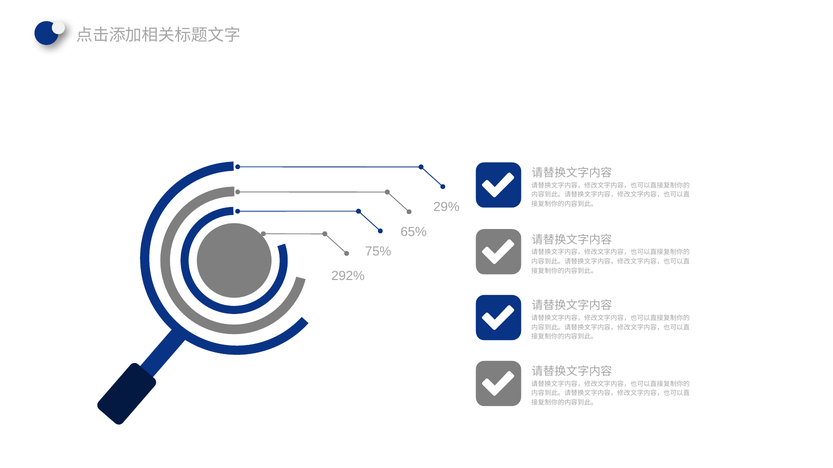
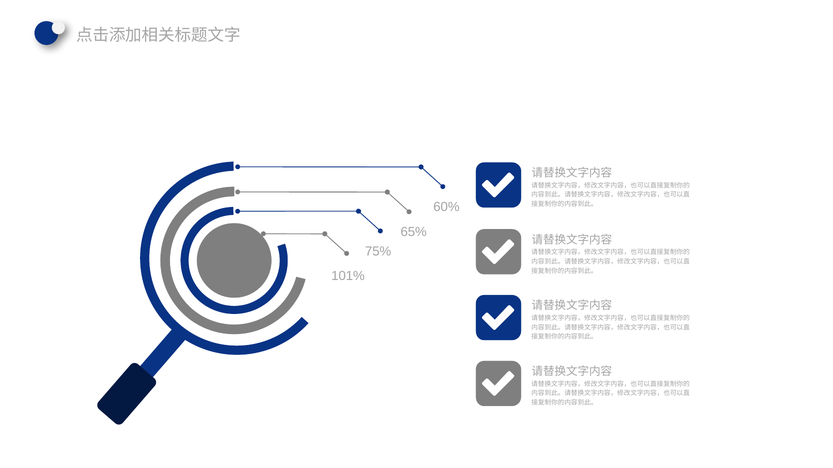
29%: 29% -> 60% (446, 207)
292%: 292% -> 101% (348, 276)
